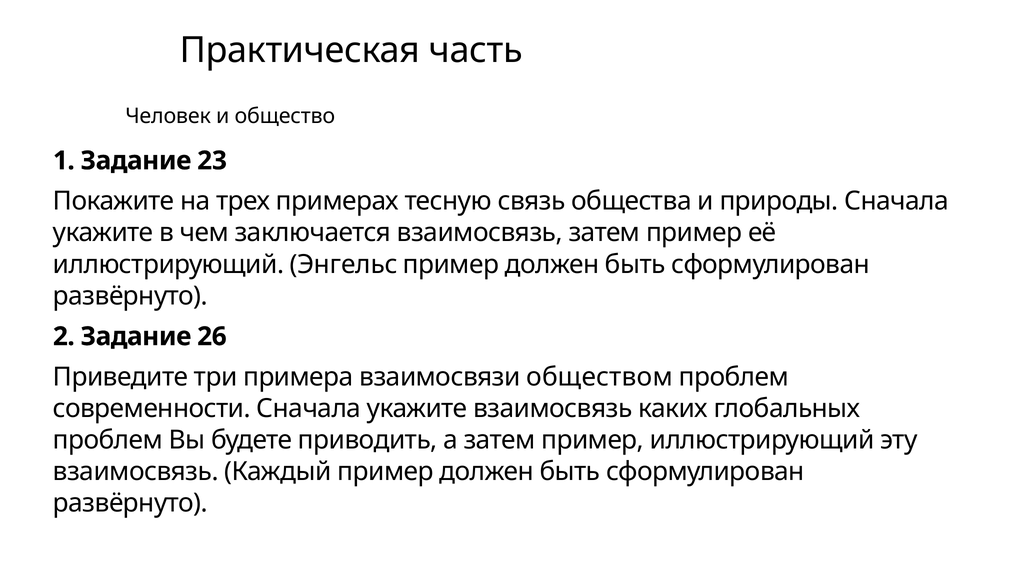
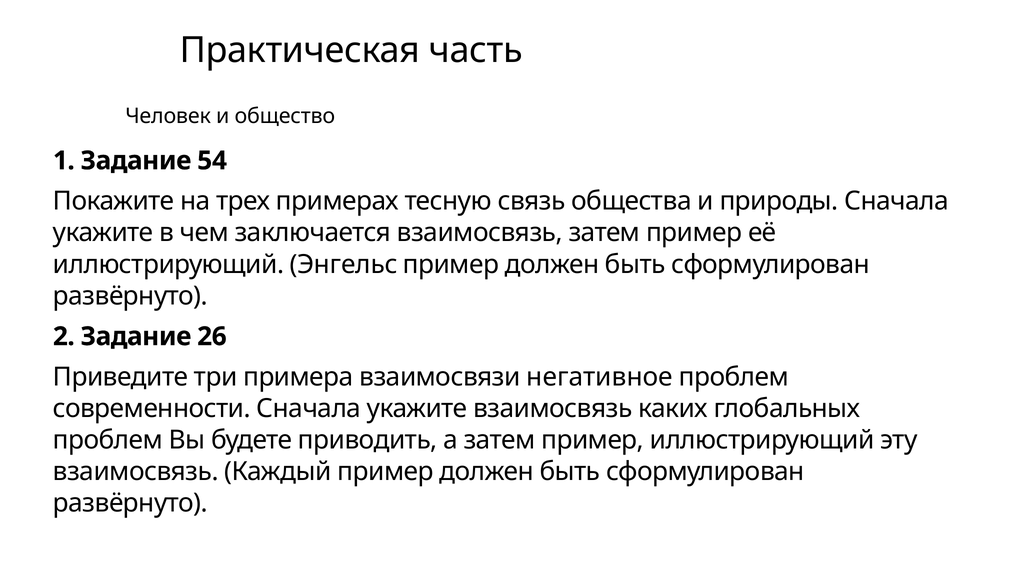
23: 23 -> 54 (212, 161)
обществом: обществом -> негативное (600, 377)
